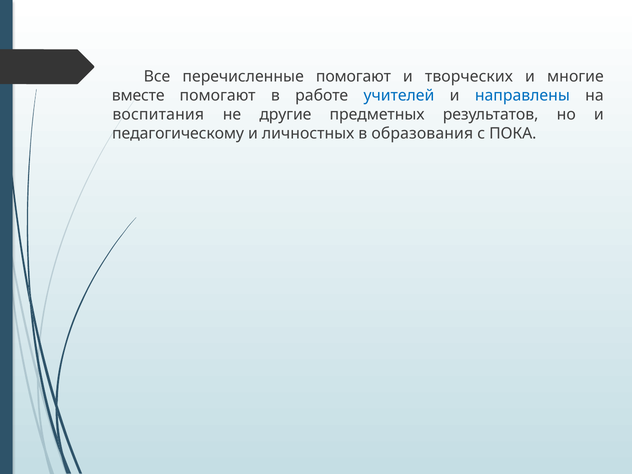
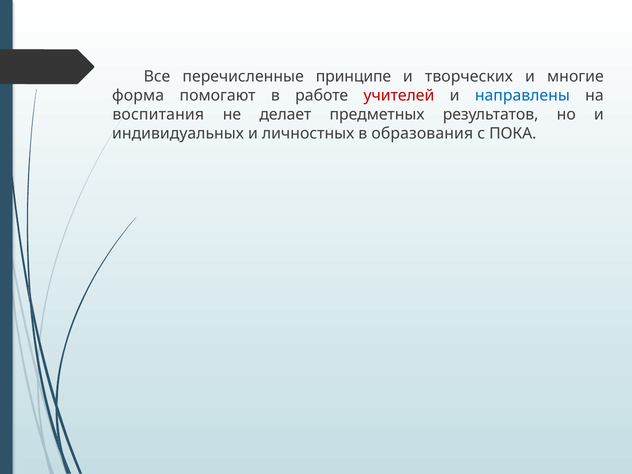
перечисленные помогают: помогают -> принципе (354, 77)
вместе: вместе -> форма (138, 96)
учителей colour: blue -> red (399, 96)
другие: другие -> делает (285, 114)
педагогическому: педагогическому -> индивидуальных (178, 133)
